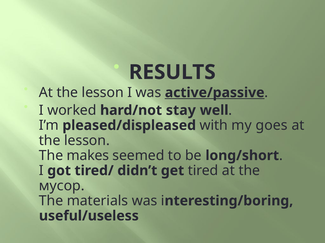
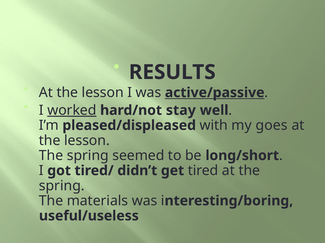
worked underline: none -> present (72, 111)
makes: makes -> spring (88, 156)
мусор: мусор -> spring (62, 186)
